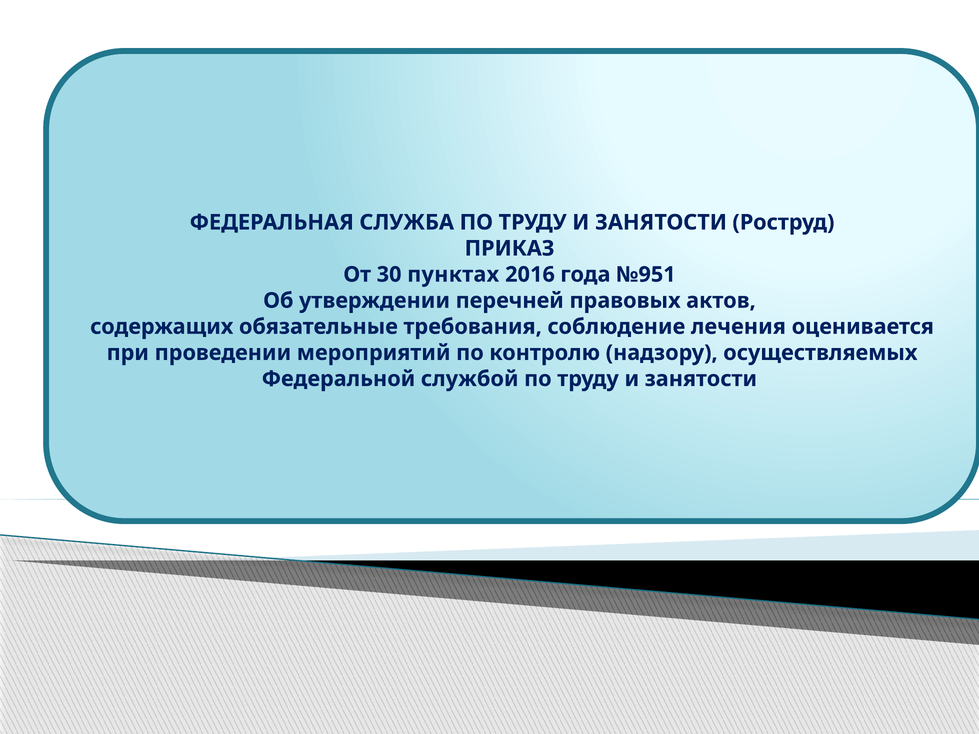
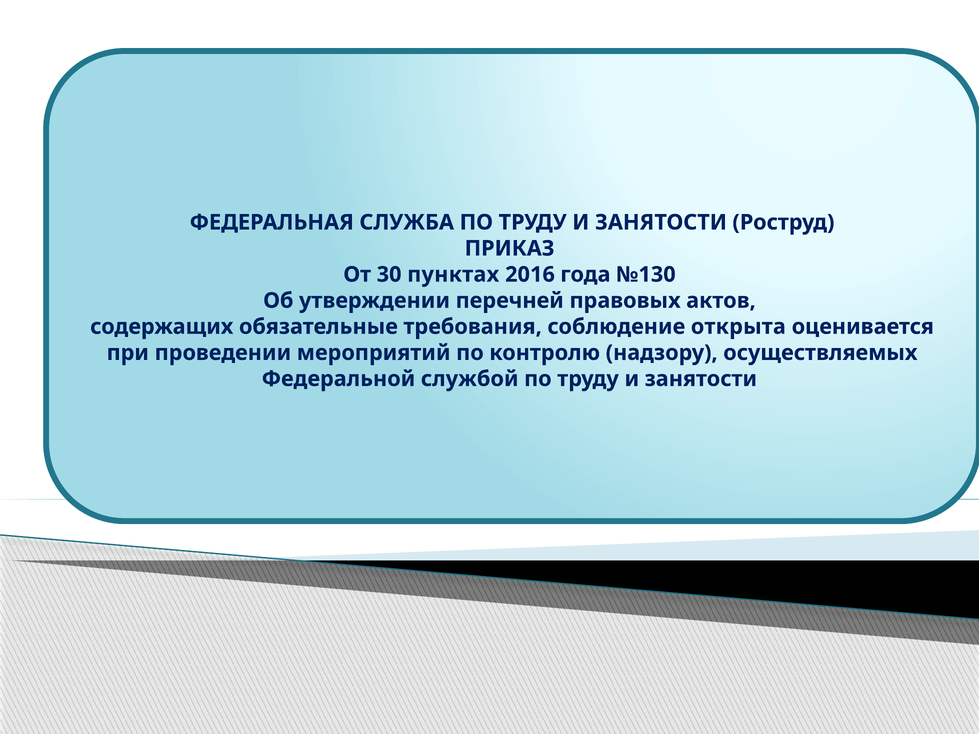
№951: №951 -> №130 (646, 275)
лечения: лечения -> открыта (738, 327)
